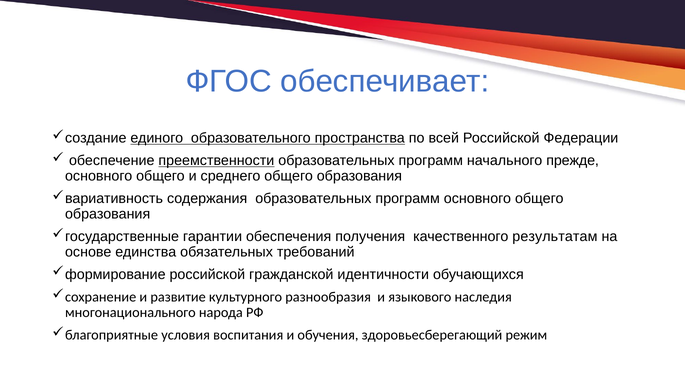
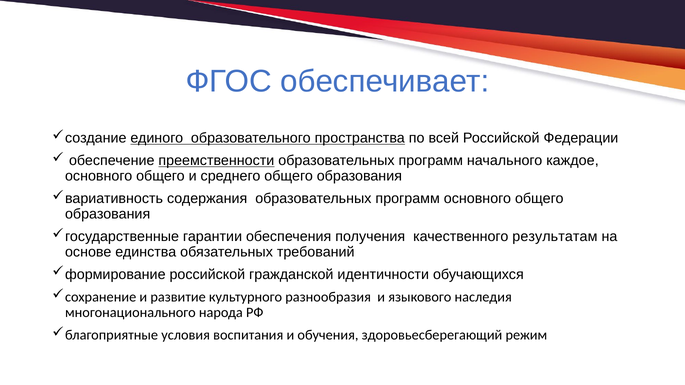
прежде: прежде -> каждое (573, 161)
